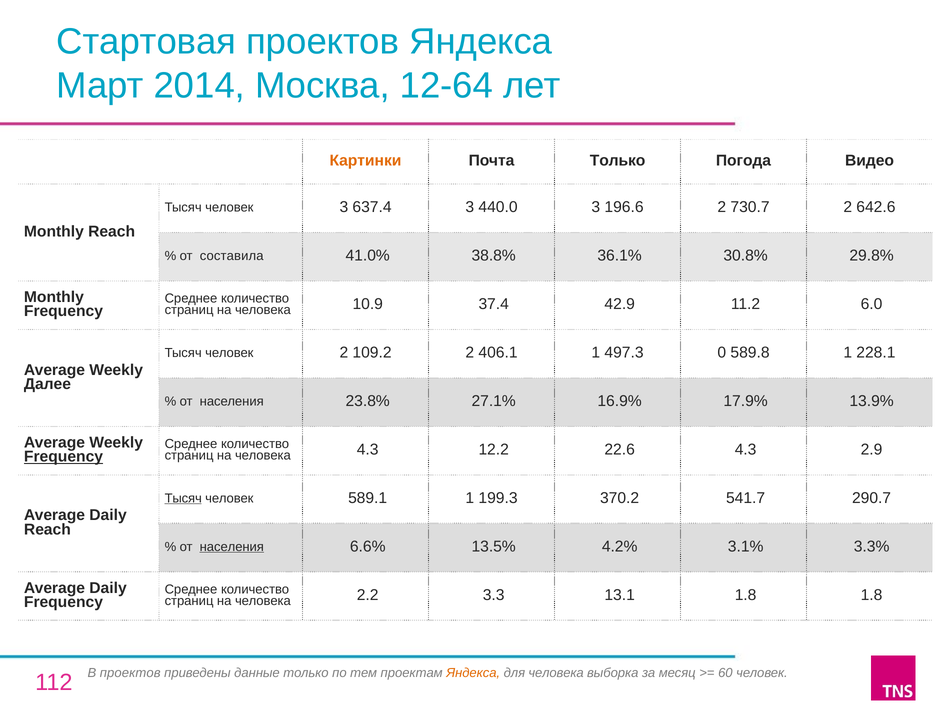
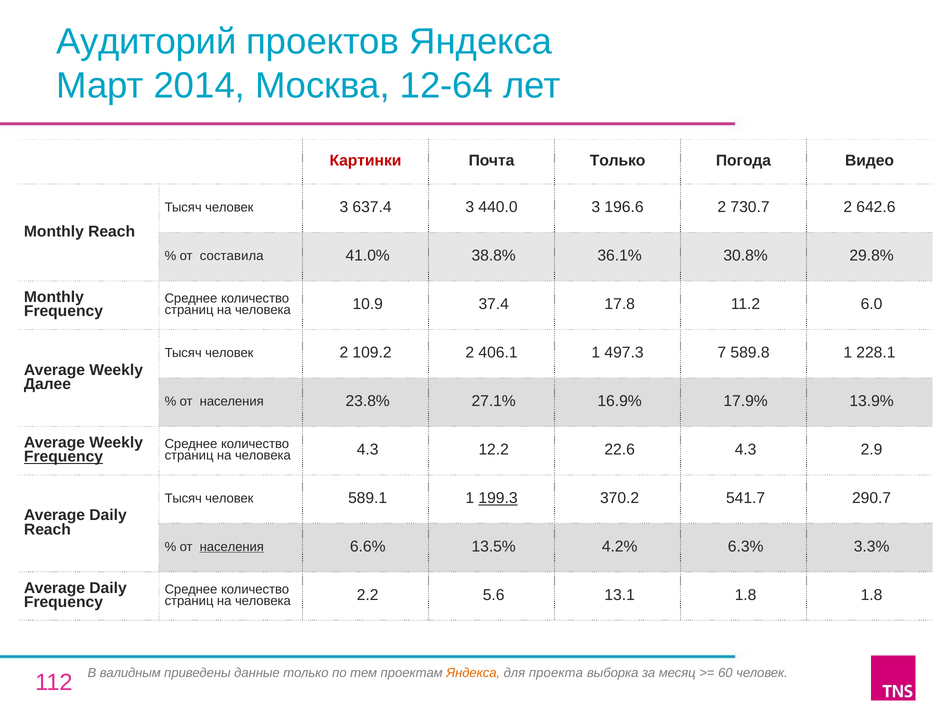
Стартовая: Стартовая -> Аудиторий (146, 42)
Картинки colour: orange -> red (366, 161)
42.9: 42.9 -> 17.8 (620, 304)
0: 0 -> 7 (722, 353)
Тысяч underline: present -> none (183, 498)
199.3 underline: none -> present (498, 498)
3.1%: 3.1% -> 6.3% (746, 547)
3.3: 3.3 -> 5.6 (494, 595)
В проектов: проектов -> валидным (130, 673)
для человека: человека -> проекта (556, 673)
